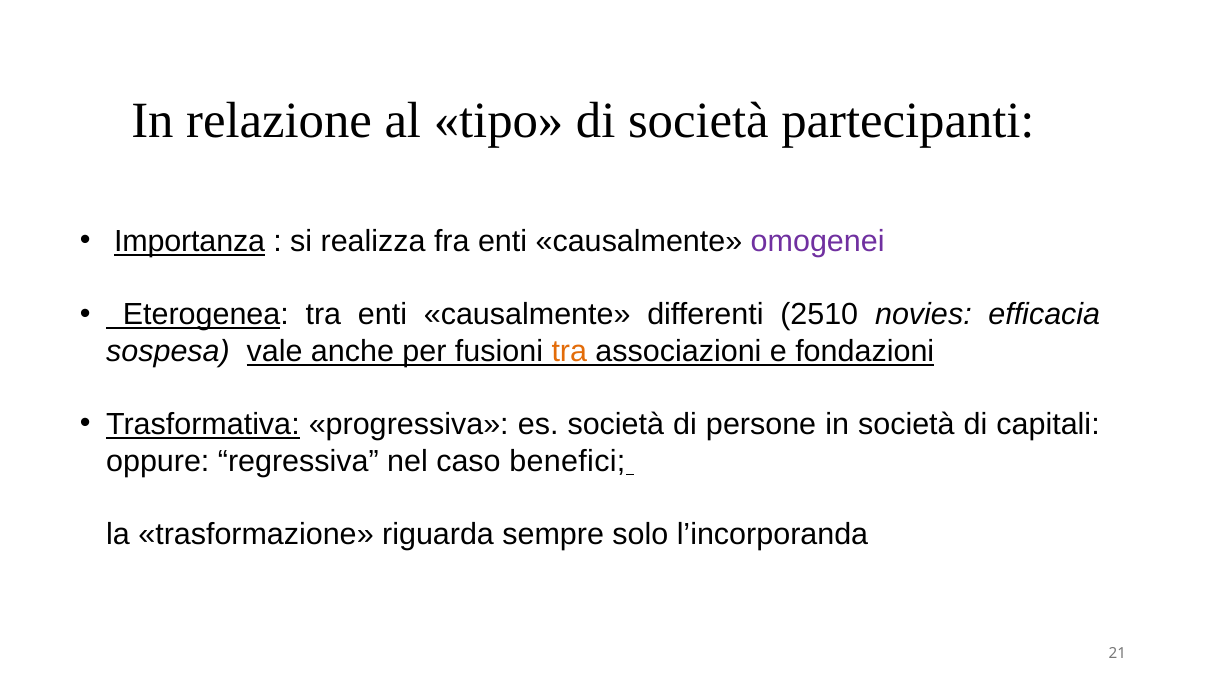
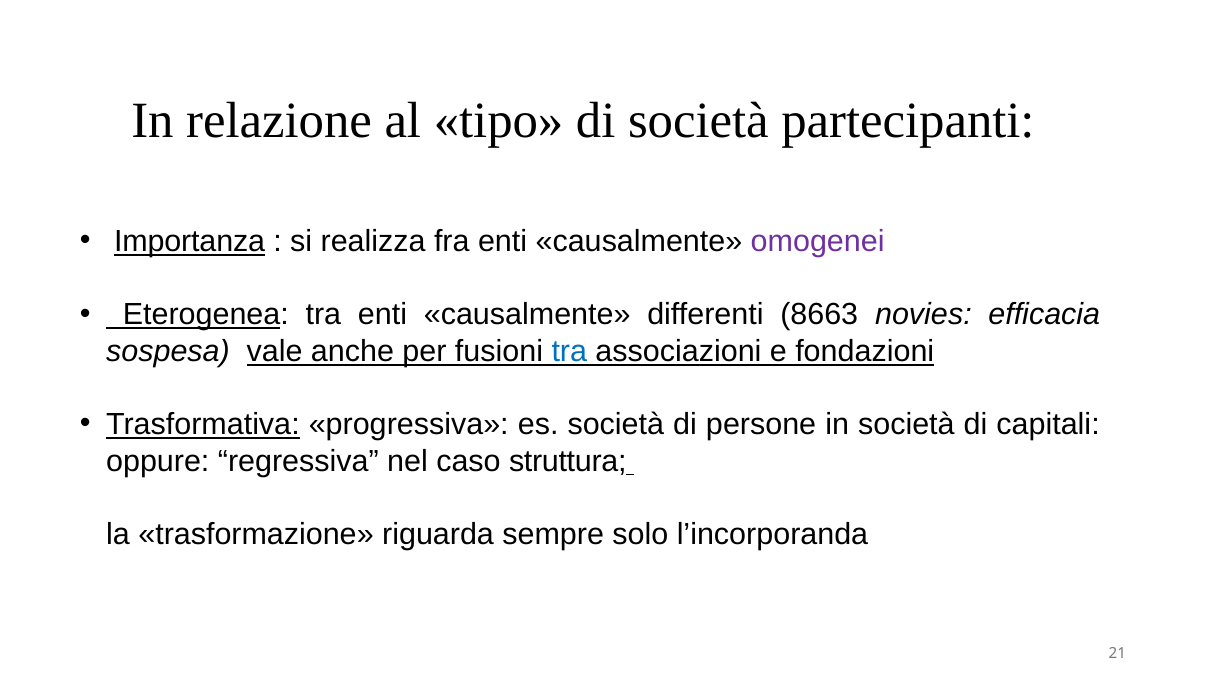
2510: 2510 -> 8663 (819, 315)
tra colour: orange -> blue (569, 351)
benefici: benefici -> struttura (568, 461)
